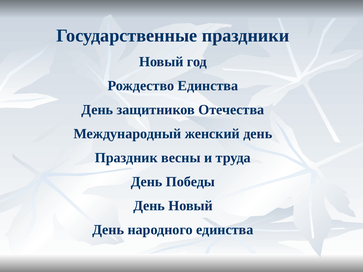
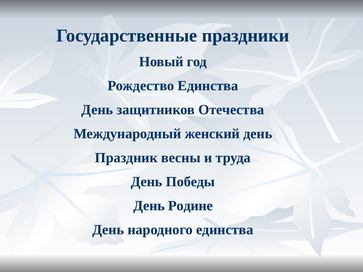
День Новый: Новый -> Родине (191, 206)
